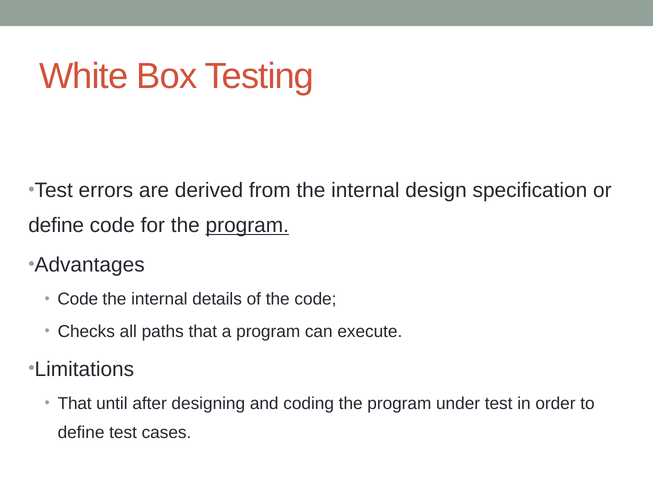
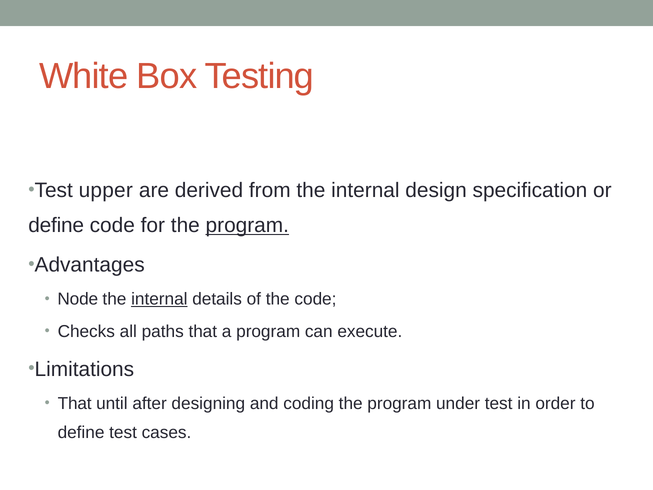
errors: errors -> upper (106, 190)
Code: Code -> Node (78, 299)
internal underline: none -> present (159, 299)
